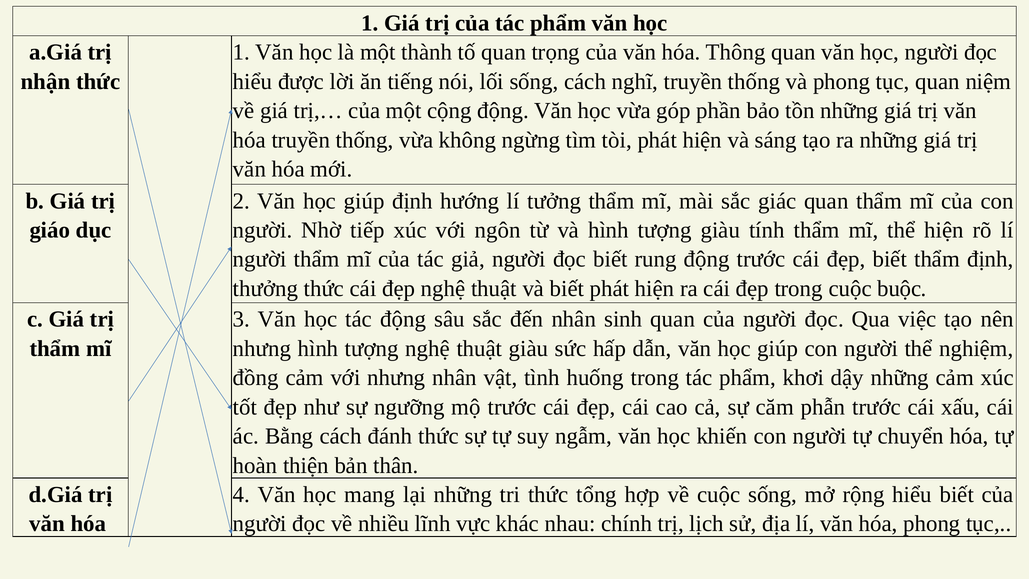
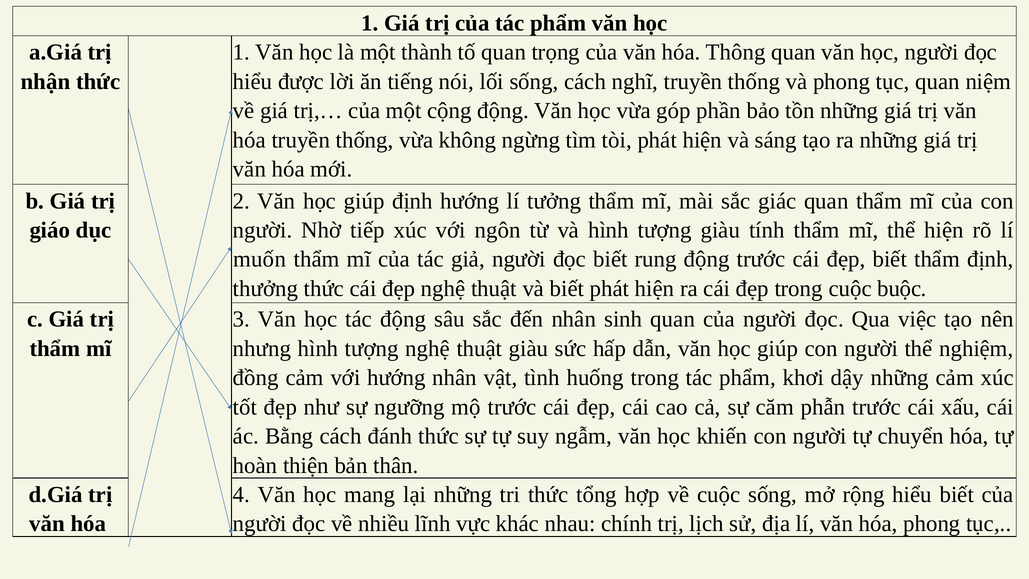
người: người -> muốn (260, 259)
với nhưng: nhưng -> hướng (396, 378)
